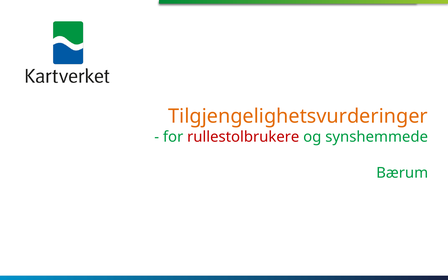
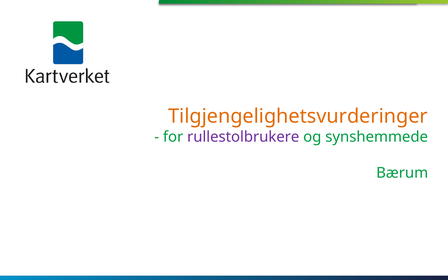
rullestolbrukere colour: red -> purple (243, 137)
